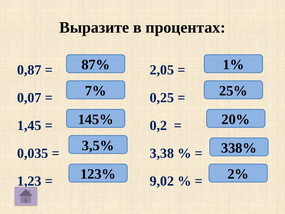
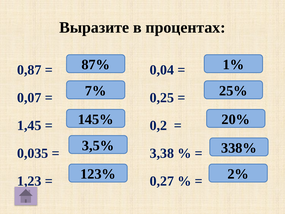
2,05: 2,05 -> 0,04 (162, 70)
9,02: 9,02 -> 0,27 (162, 181)
